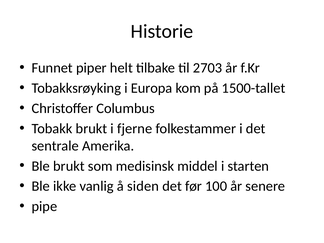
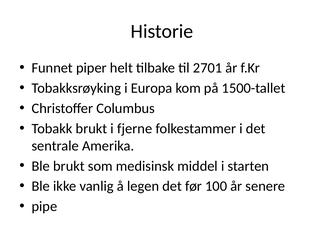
2703: 2703 -> 2701 (208, 68)
siden: siden -> legen (143, 186)
